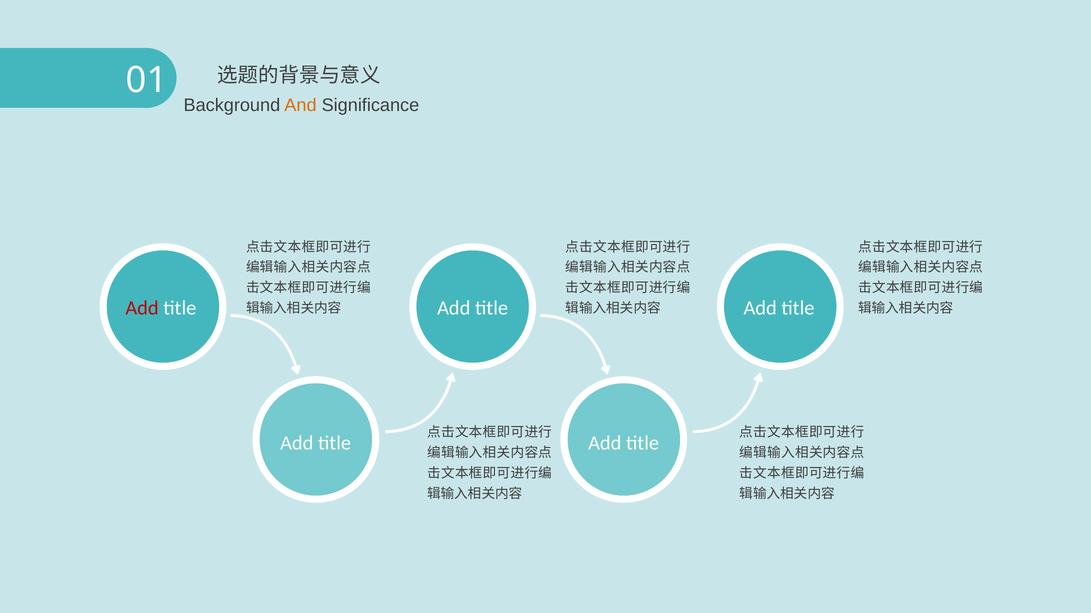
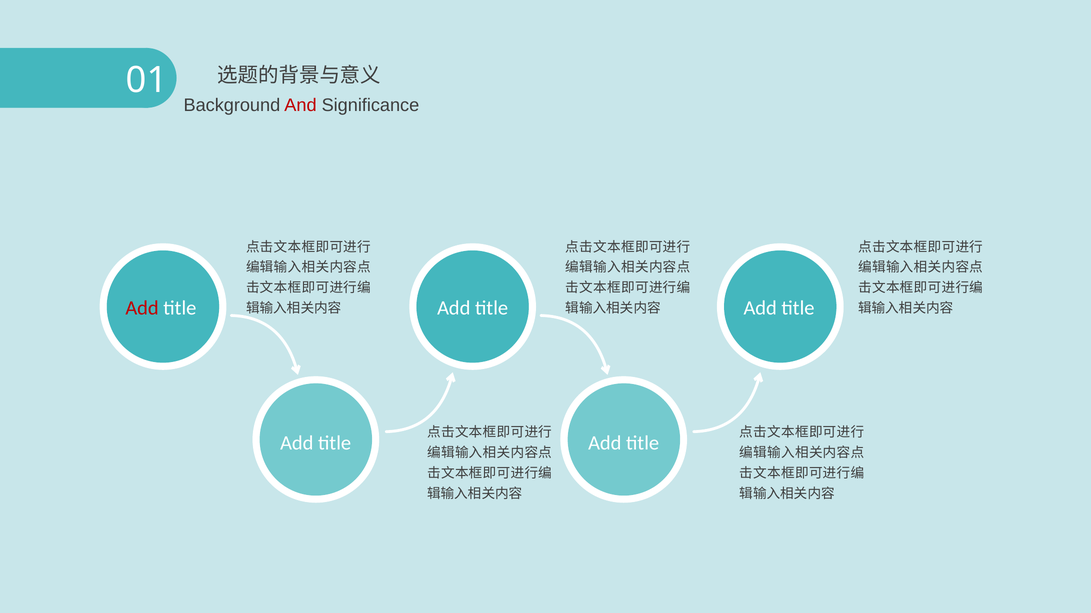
And colour: orange -> red (300, 105)
